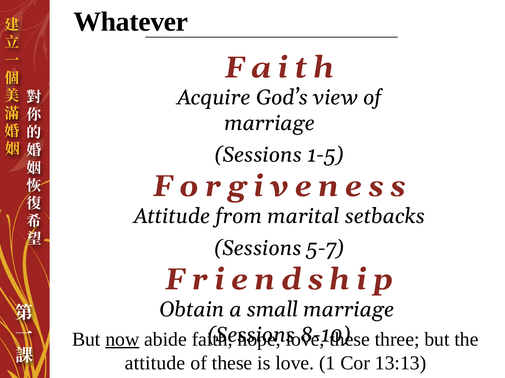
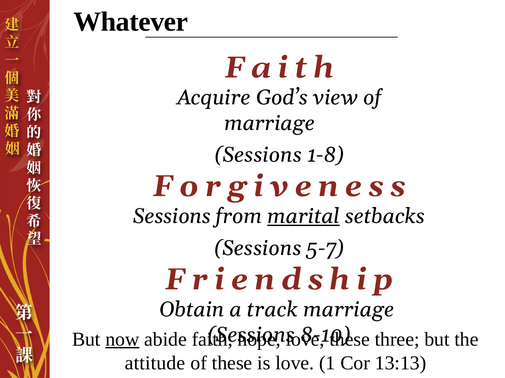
1-5: 1-5 -> 1-8 (325, 155)
Attitude: Attitude -> Sessions (172, 217)
marital underline: none -> present (303, 217)
small: small -> track (272, 310)
